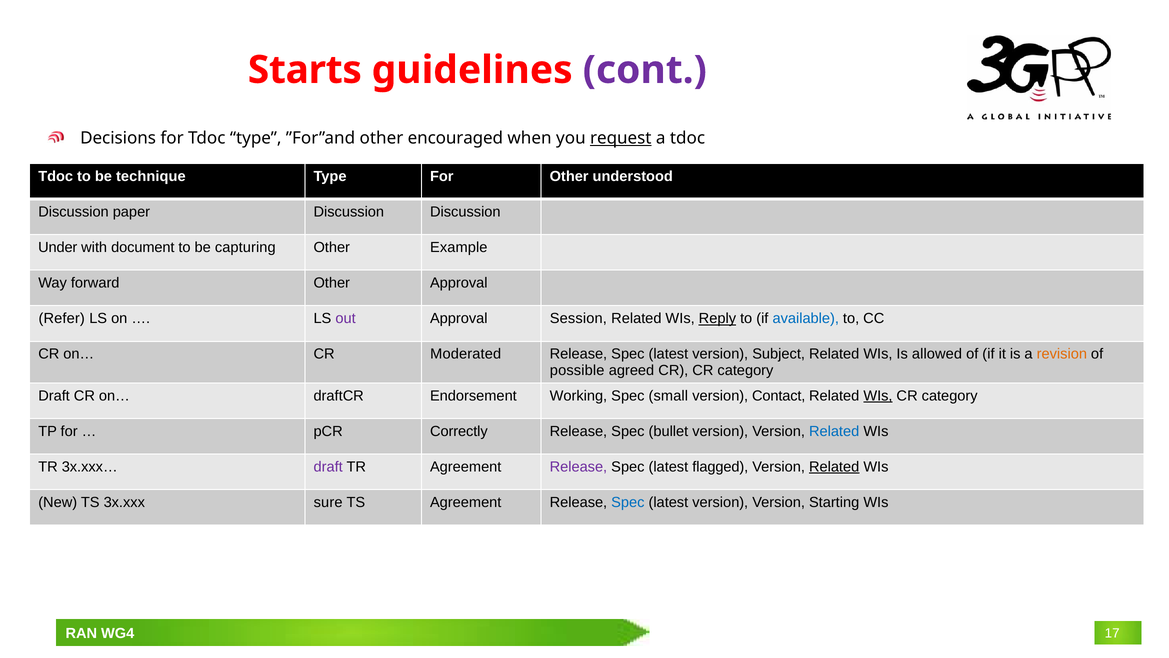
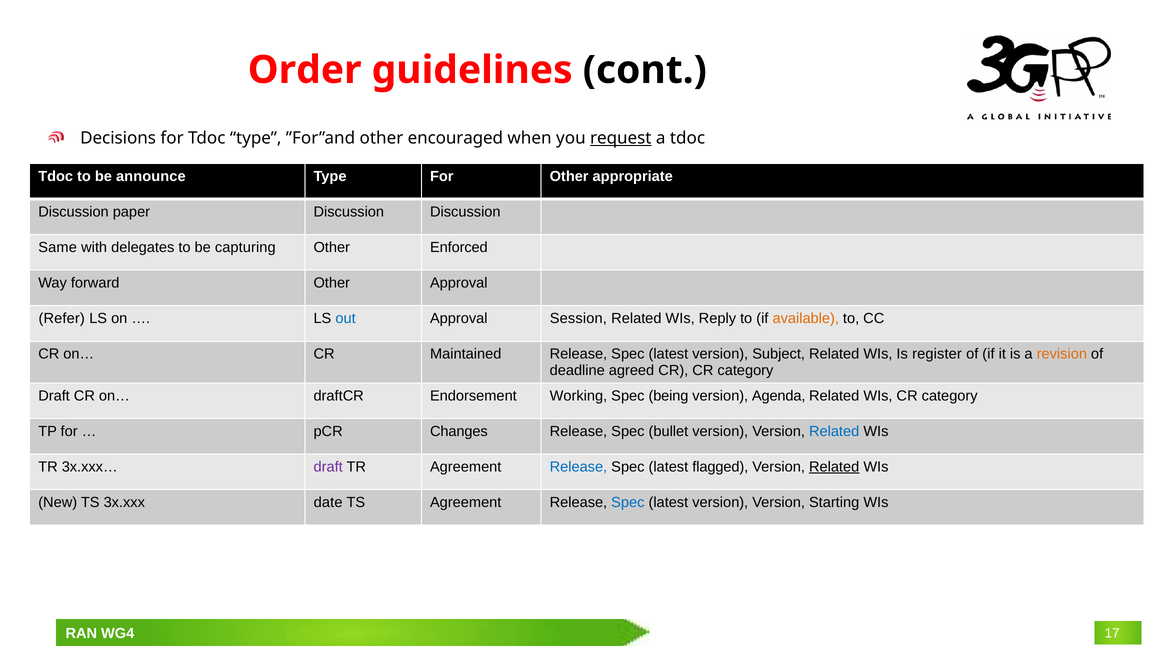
Starts: Starts -> Order (305, 70)
cont colour: purple -> black (645, 70)
technique: technique -> announce (151, 176)
understood: understood -> appropriate (633, 176)
Under: Under -> Same (58, 247)
document: document -> delegates (143, 247)
Example: Example -> Enforced (459, 247)
out colour: purple -> blue (346, 318)
Reply underline: present -> none (717, 318)
available colour: blue -> orange (806, 318)
Moderated: Moderated -> Maintained (466, 354)
allowed: allowed -> register (937, 354)
possible: possible -> deadline (577, 370)
small: small -> being (668, 395)
Contact: Contact -> Agenda (779, 395)
WIs underline: present -> none (878, 395)
Correctly: Correctly -> Changes (459, 431)
Release colour: purple -> blue (578, 467)
sure: sure -> date (328, 502)
